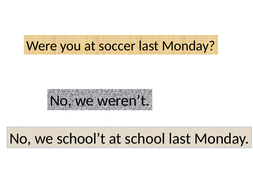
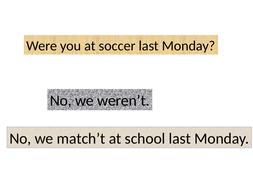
school’t: school’t -> match’t (81, 138)
